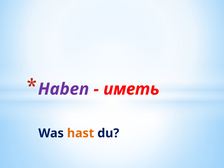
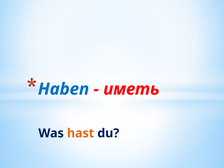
Haben colour: purple -> blue (64, 89)
